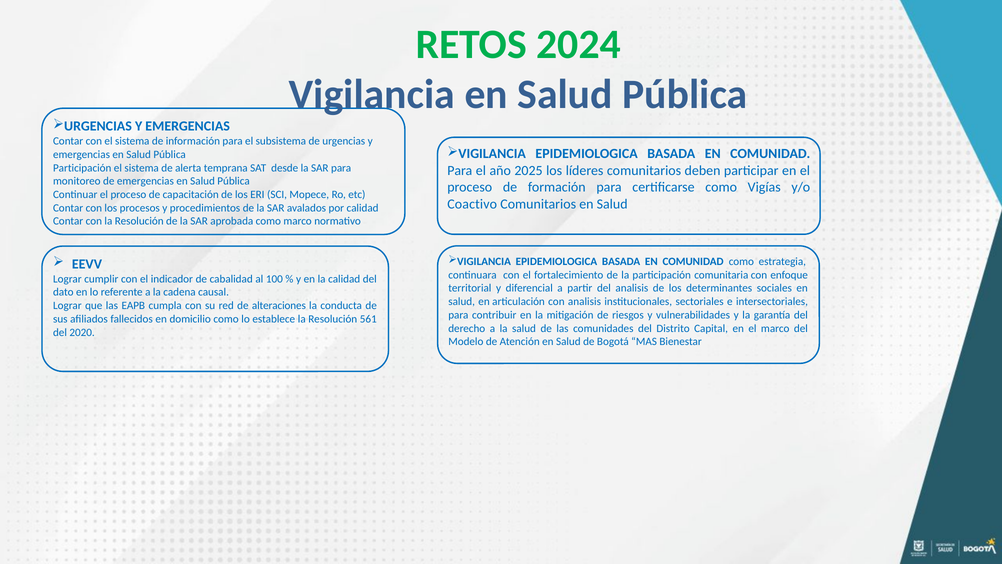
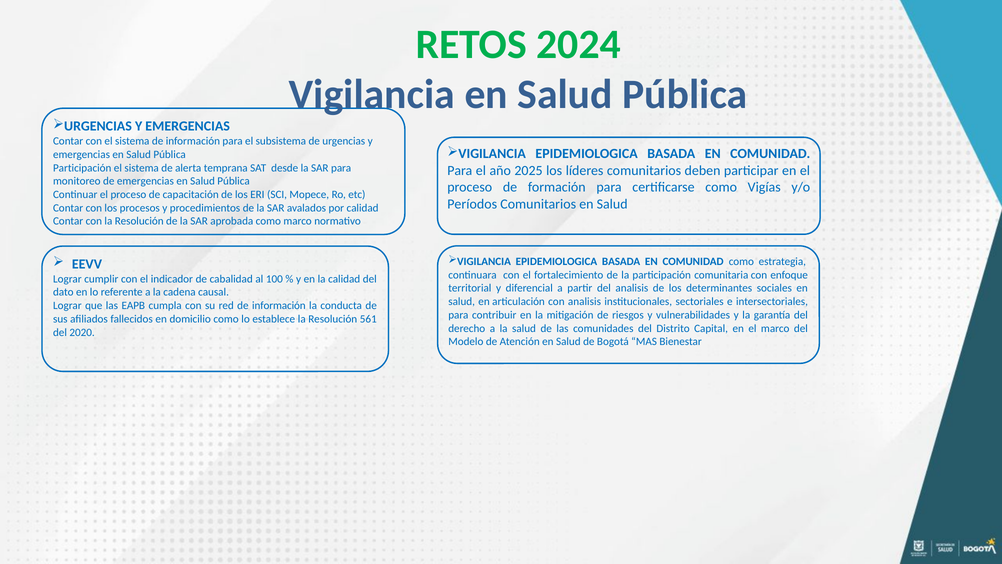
Coactivo: Coactivo -> Períodos (472, 204)
red de alteraciones: alteraciones -> información (279, 305)
